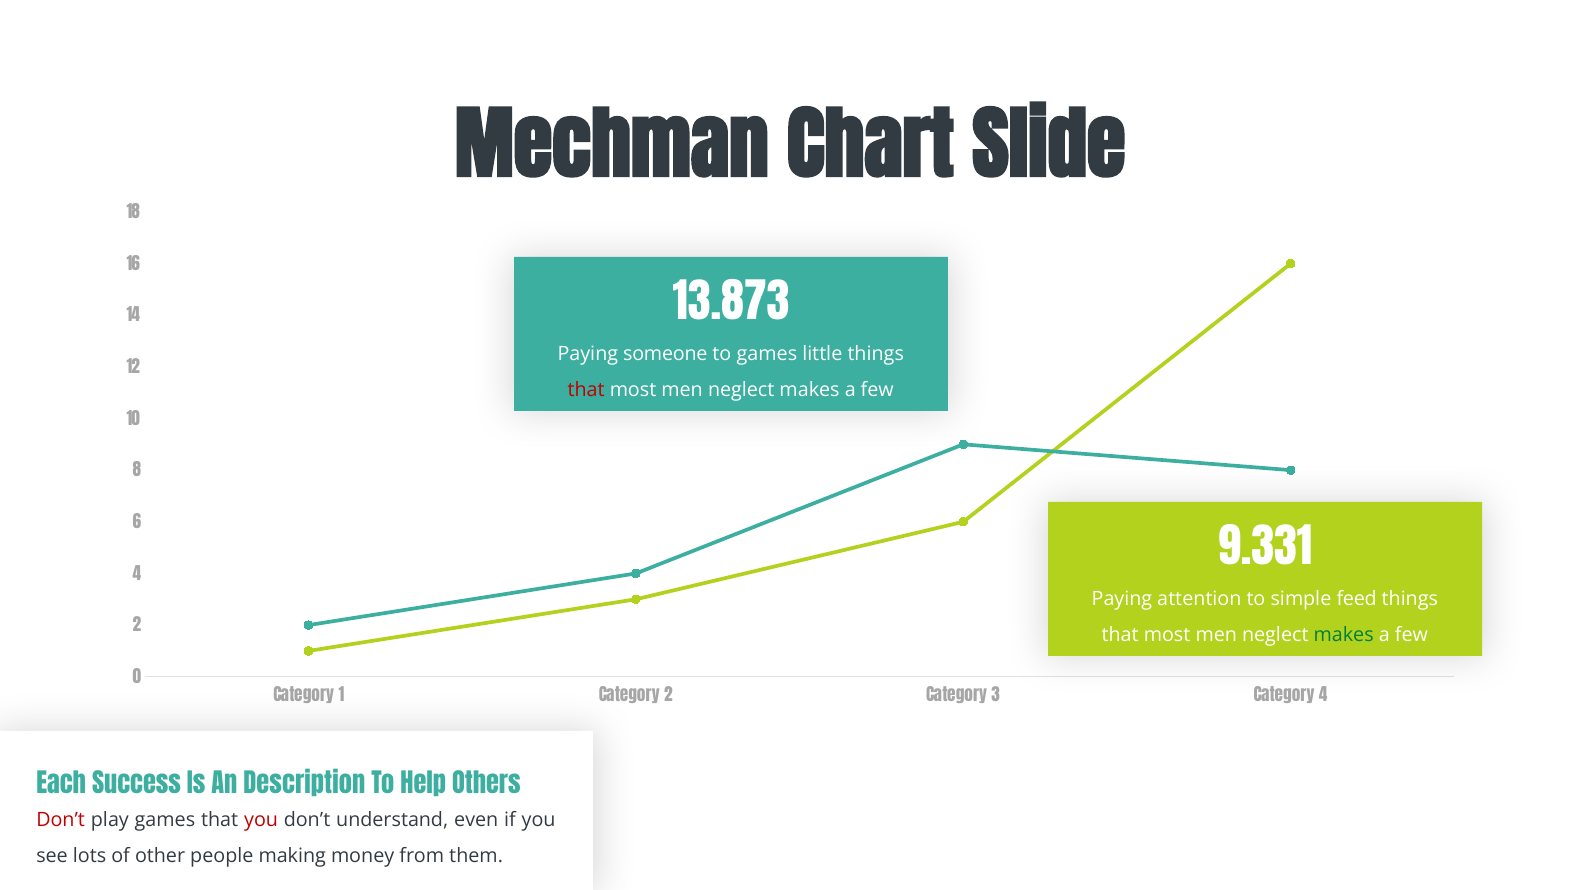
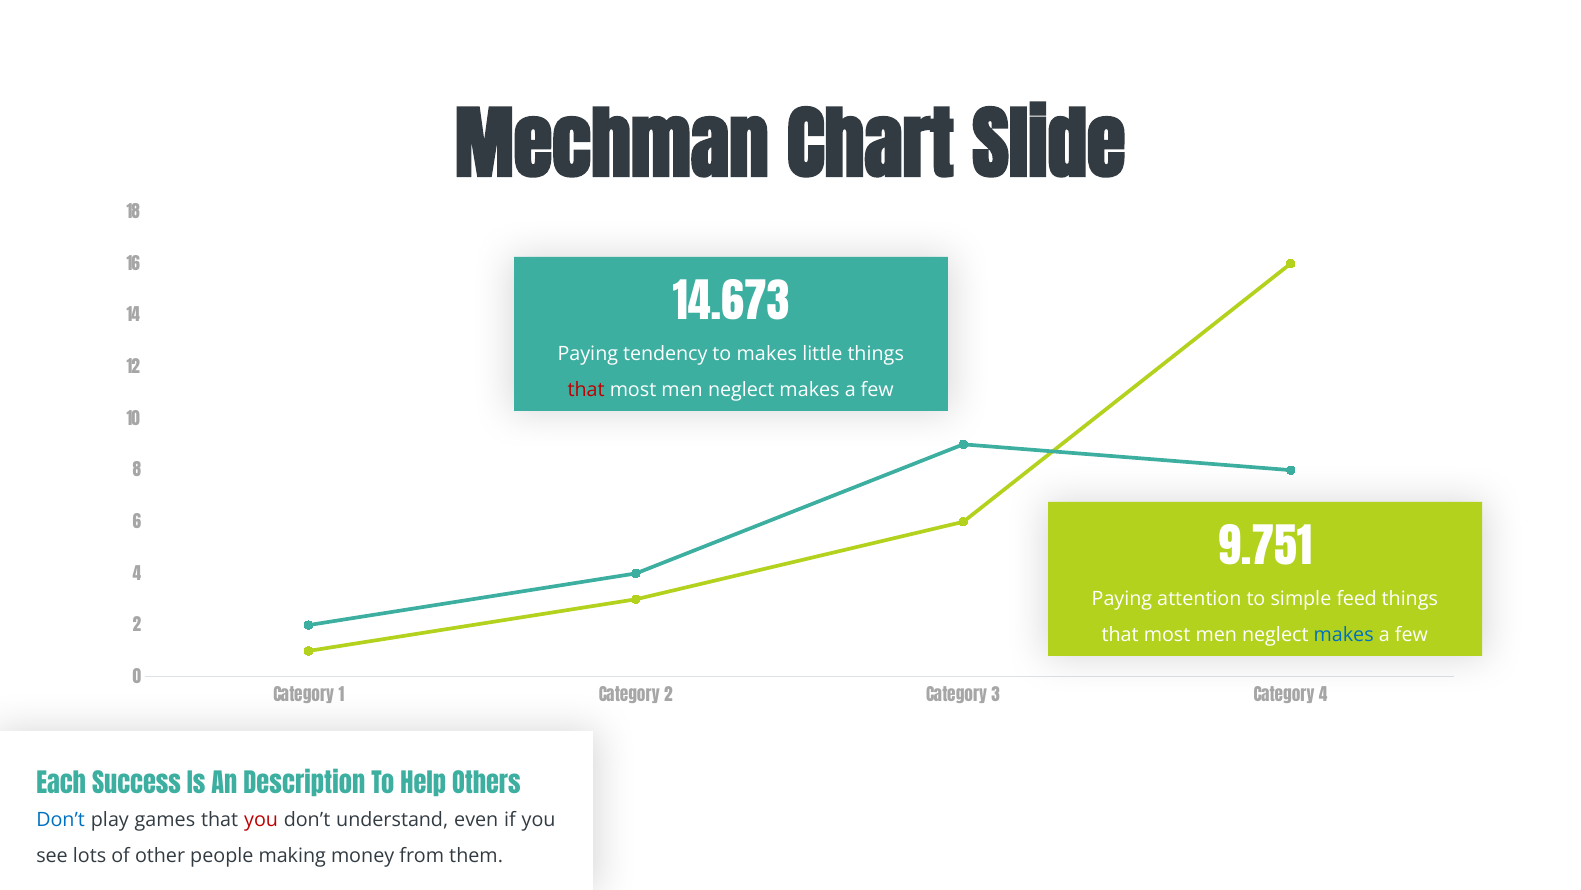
13.873: 13.873 -> 14.673 (731, 304)
someone: someone -> tendency (665, 354)
to games: games -> makes (767, 354)
9.331: 9.331 -> 9.751 (1265, 549)
makes colour: green -> blue (1344, 634)
Don’t colour: red -> blue (61, 820)
